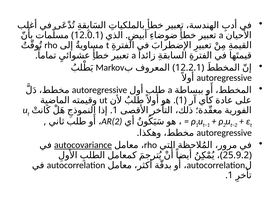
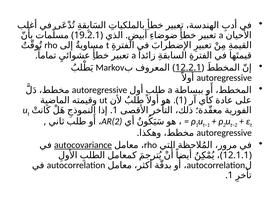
12.0.1: 12.0.1 -> 19.2.1 (87, 35)
12.2.1 underline: none -> present (188, 67)
25.9.2: 25.9.2 -> 12.1.1 (236, 155)
